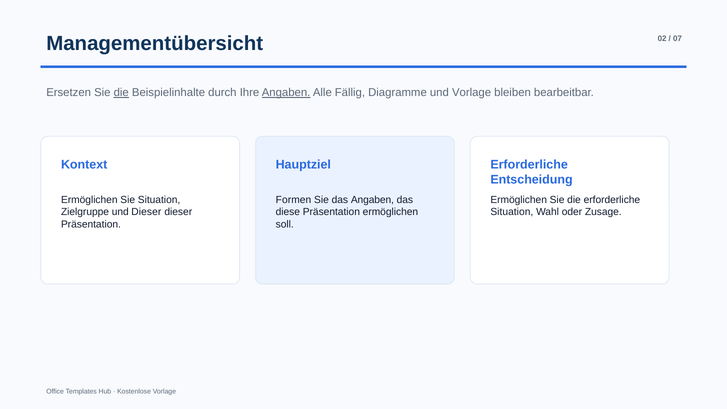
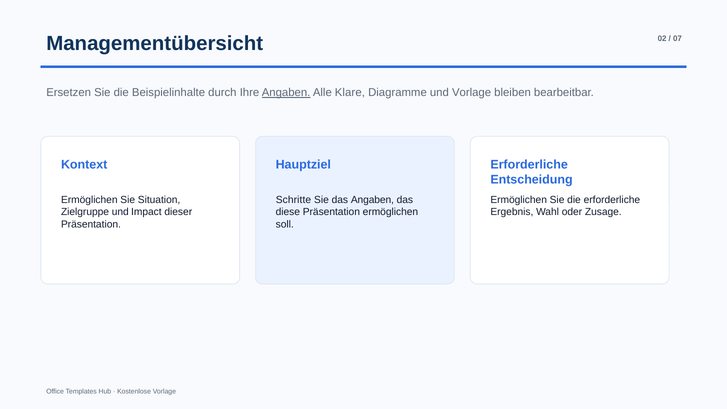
die underline: present -> none (121, 93)
Fällig: Fällig -> Klare (350, 93)
Formen: Formen -> Schritte (293, 200)
und Dieser: Dieser -> Impact (146, 212)
Situation: Situation -> Ergebnis (512, 212)
